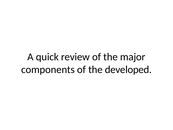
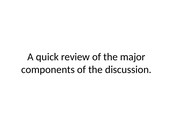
developed: developed -> discussion (128, 70)
